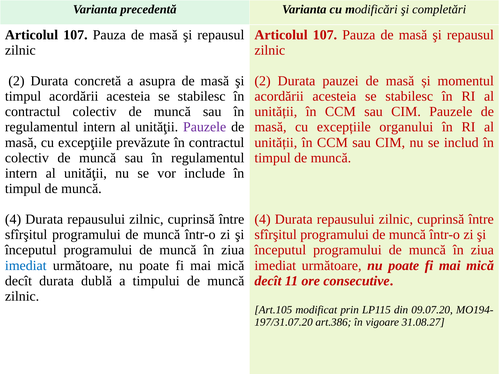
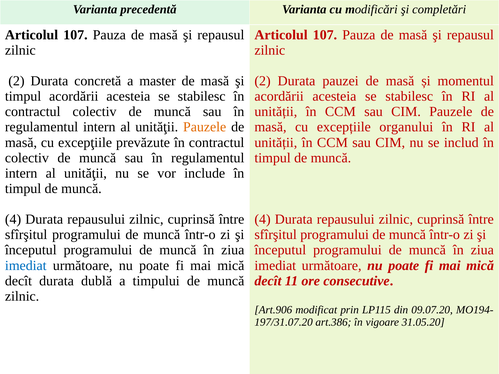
asupra: asupra -> master (158, 81)
Pauzele colour: purple -> orange (205, 127)
Art.105: Art.105 -> Art.906 (273, 310)
31.08.27: 31.08.27 -> 31.05.20 (423, 323)
